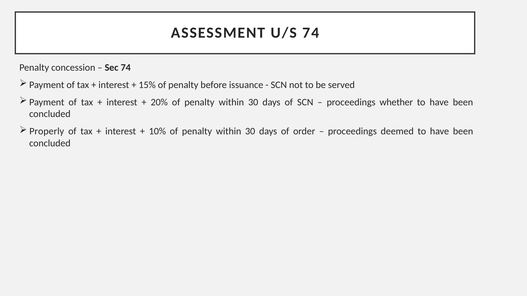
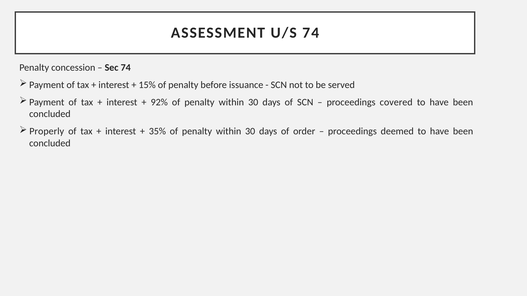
20%: 20% -> 92% (159, 102)
whether: whether -> covered (396, 102)
10%: 10% -> 35% (157, 132)
